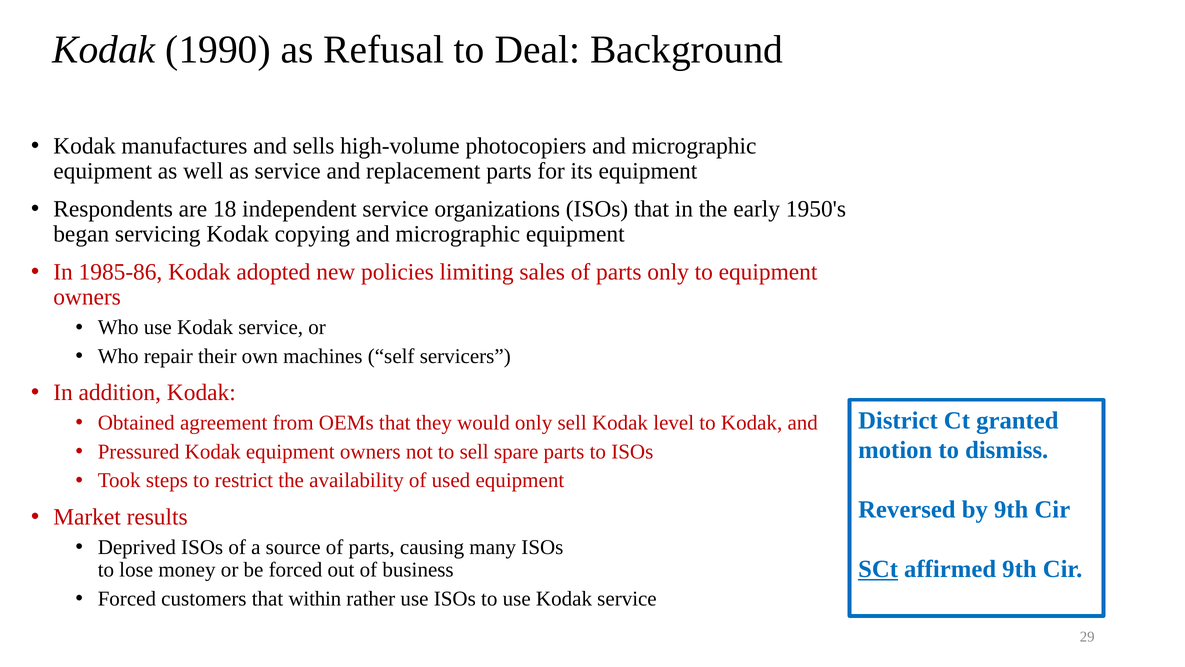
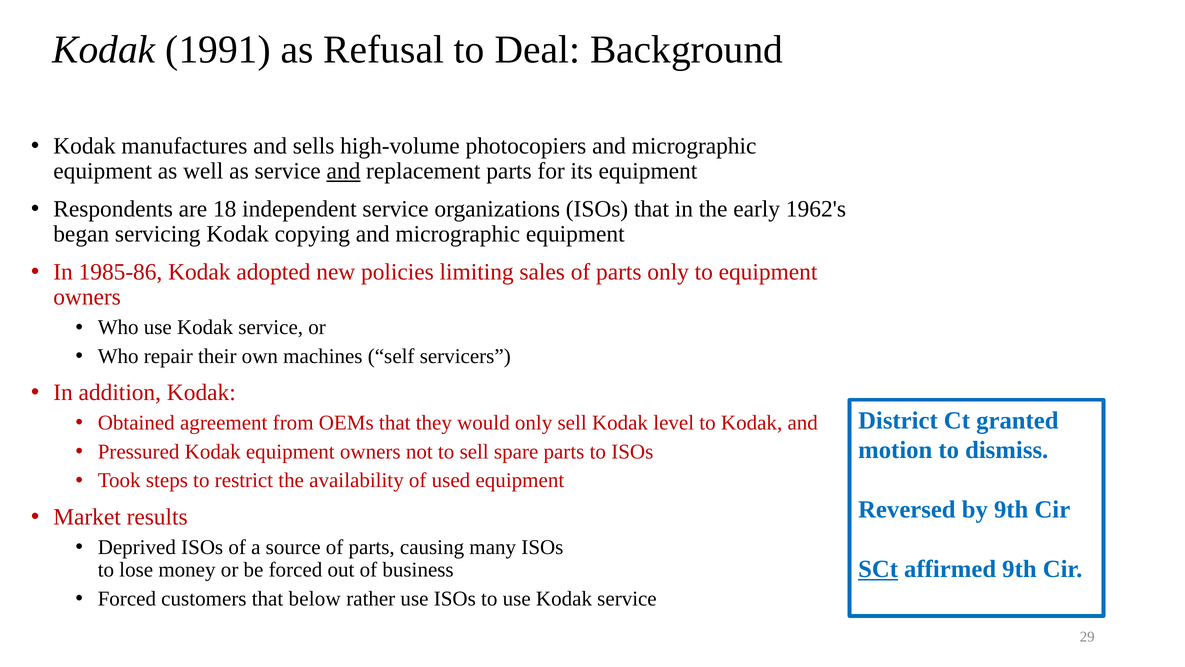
1990: 1990 -> 1991 (218, 49)
and underline: none -> present (344, 171)
1950's: 1950's -> 1962's (816, 209)
within: within -> below (315, 598)
